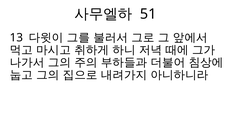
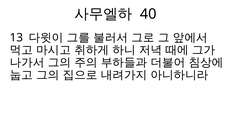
51: 51 -> 40 (148, 14)
